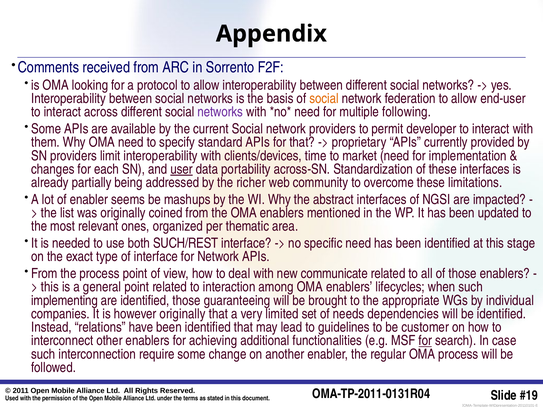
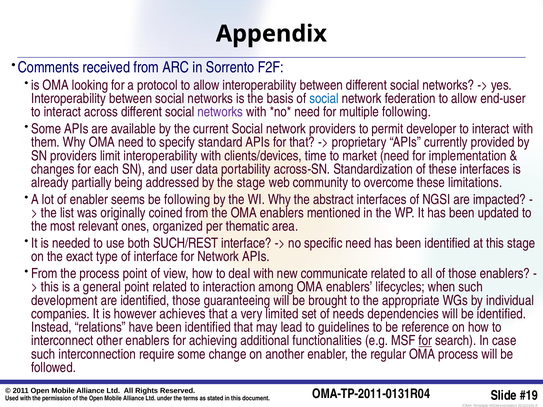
social colour: orange -> blue (324, 99)
user underline: present -> none (182, 169)
the richer: richer -> stage (251, 183)
be mashups: mashups -> following (187, 200)
implementing: implementing -> development (64, 301)
however originally: originally -> achieves (183, 314)
customer: customer -> reference (425, 327)
